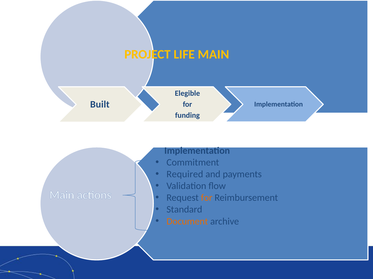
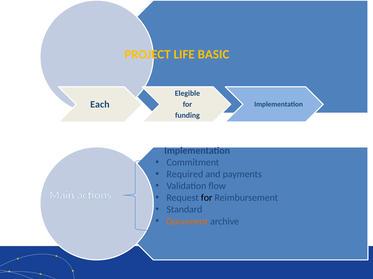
LIFE MAIN: MAIN -> BASIC (213, 54)
Built: Built -> Each (100, 105)
for colour: orange -> black (207, 198)
